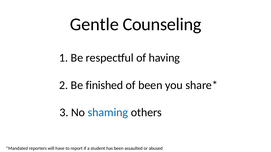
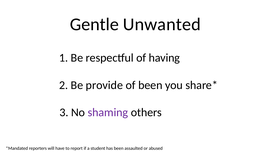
Counseling: Counseling -> Unwanted (162, 24)
finished: finished -> provide (104, 85)
shaming colour: blue -> purple (108, 113)
